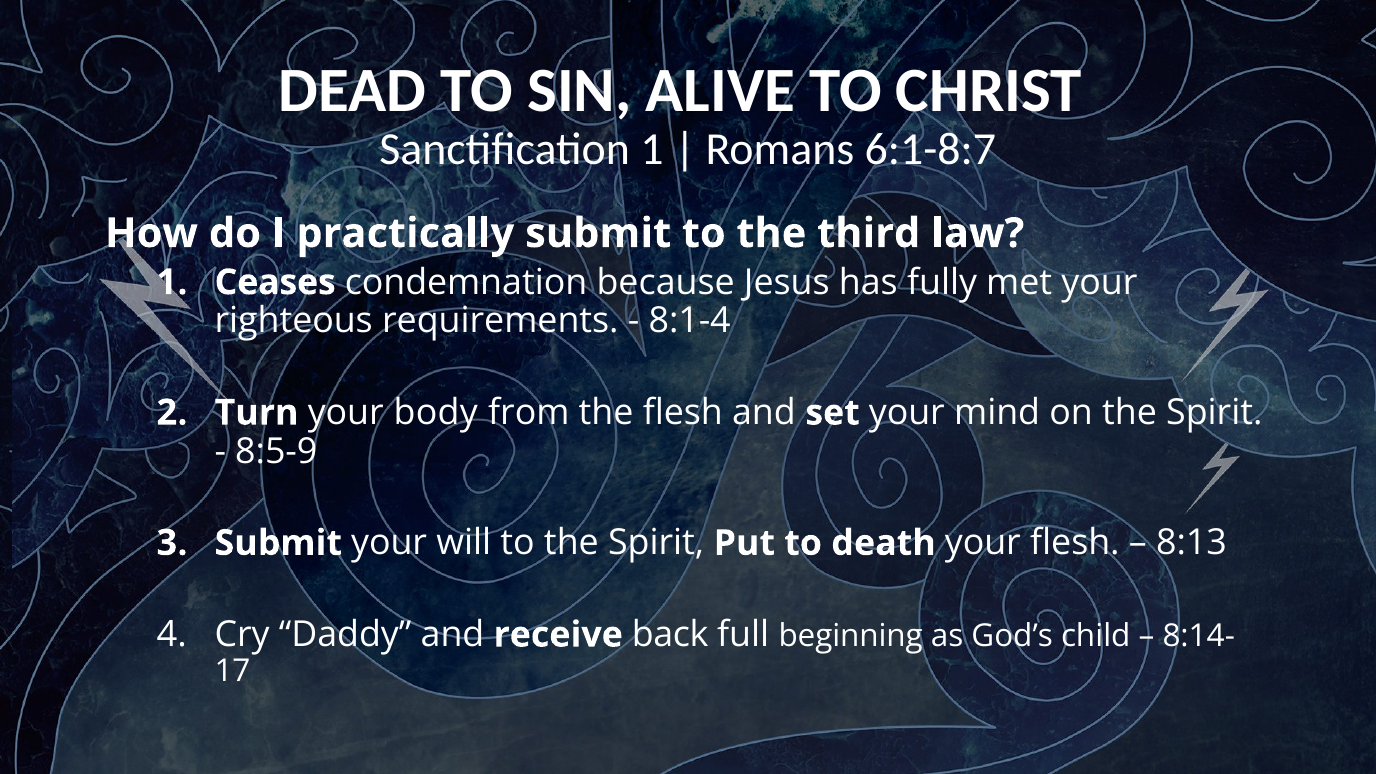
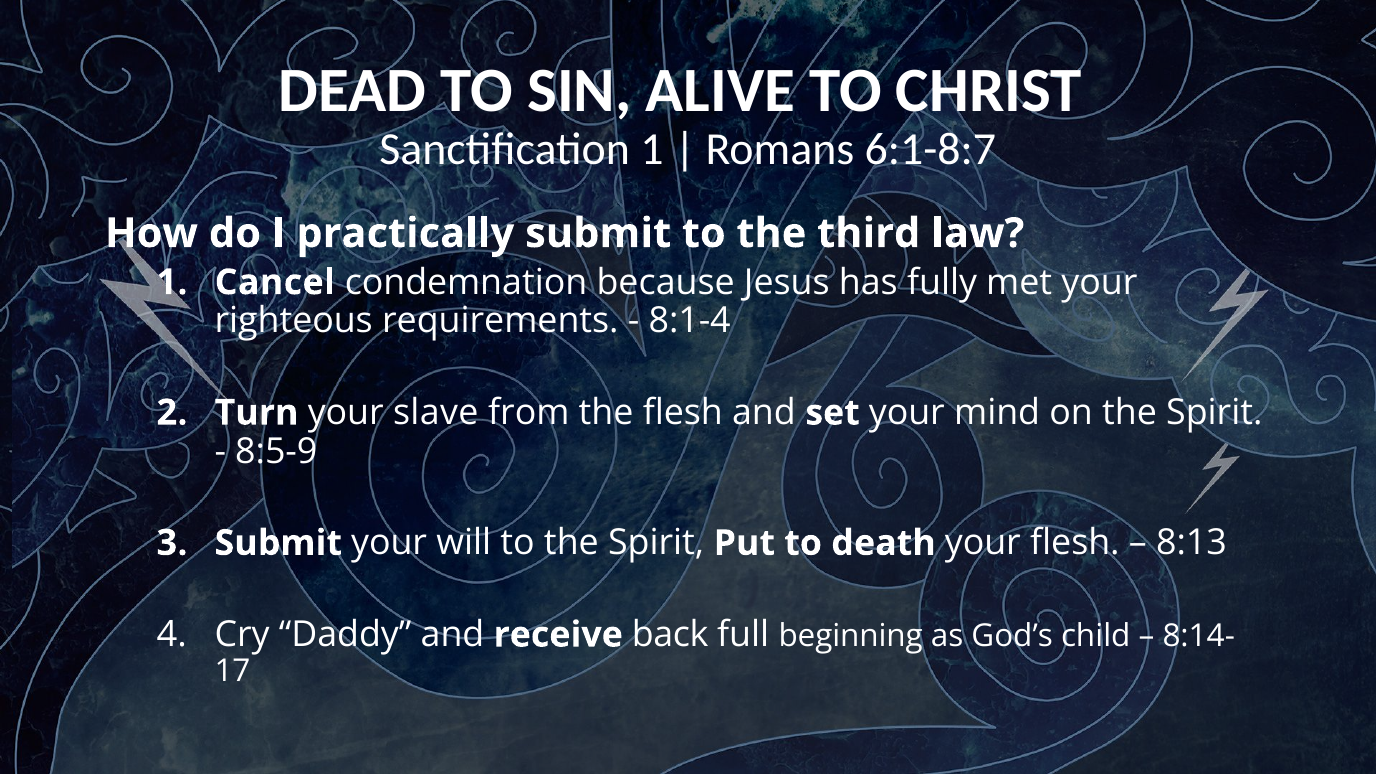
Ceases: Ceases -> Cancel (275, 282)
body: body -> slave (436, 413)
